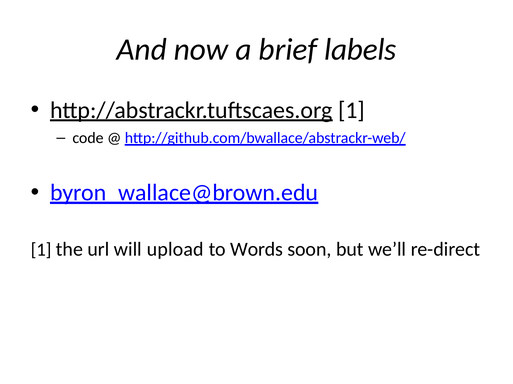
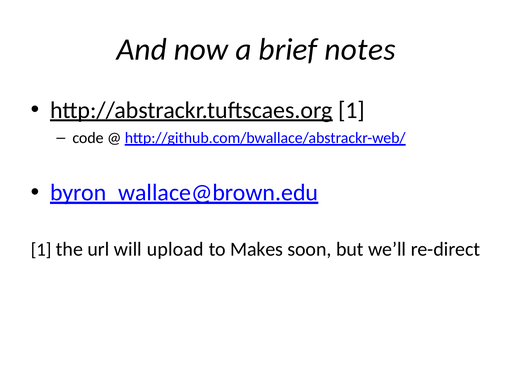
labels: labels -> notes (360, 50)
Words: Words -> Makes (257, 250)
